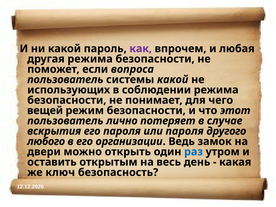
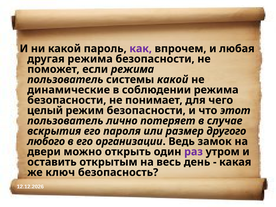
если вопроса: вопроса -> режима (132, 69)
использующих: использующих -> динамические (69, 90)
вещей: вещей -> целый (45, 111)
или пароля: пароля -> размер (185, 131)
раз colour: blue -> purple (194, 152)
